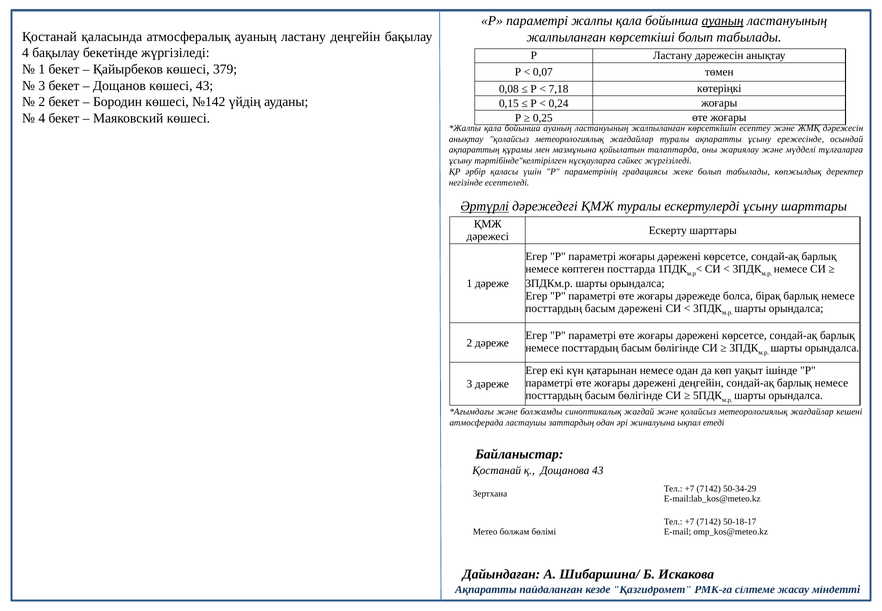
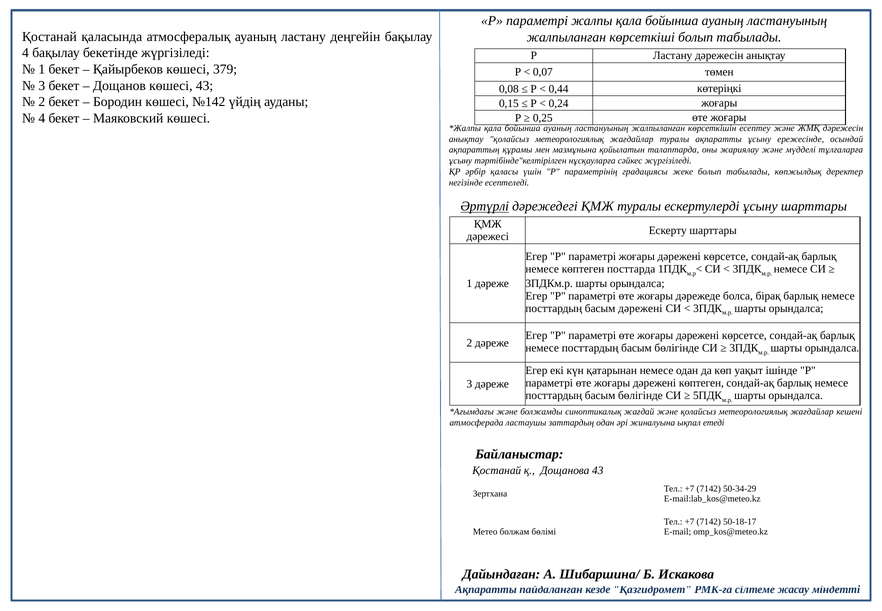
ауаның underline: present -> none (723, 21)
7,18: 7,18 -> 0,44 (559, 89)
дәрежені деңгейін: деңгейін -> көптеген (701, 383)
